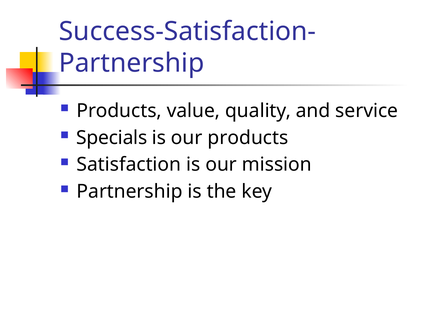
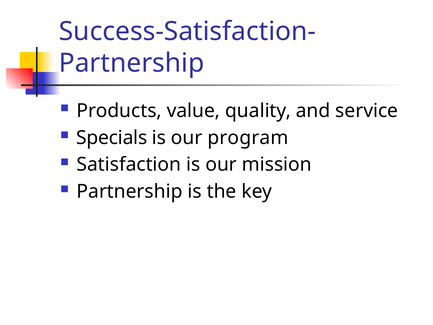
our products: products -> program (248, 138)
